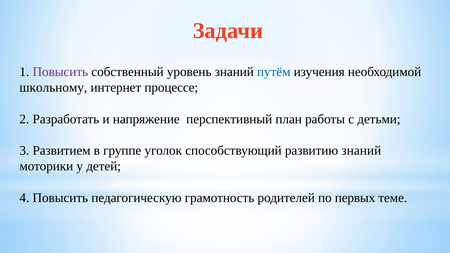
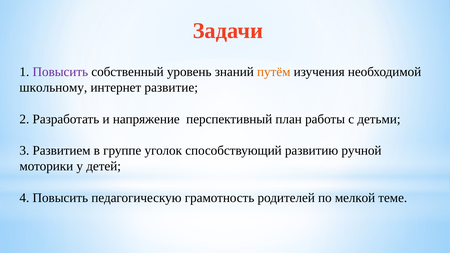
путём colour: blue -> orange (274, 72)
процессе: процессе -> развитие (171, 88)
развитию знаний: знаний -> ручной (361, 151)
первых: первых -> мелкой (355, 198)
